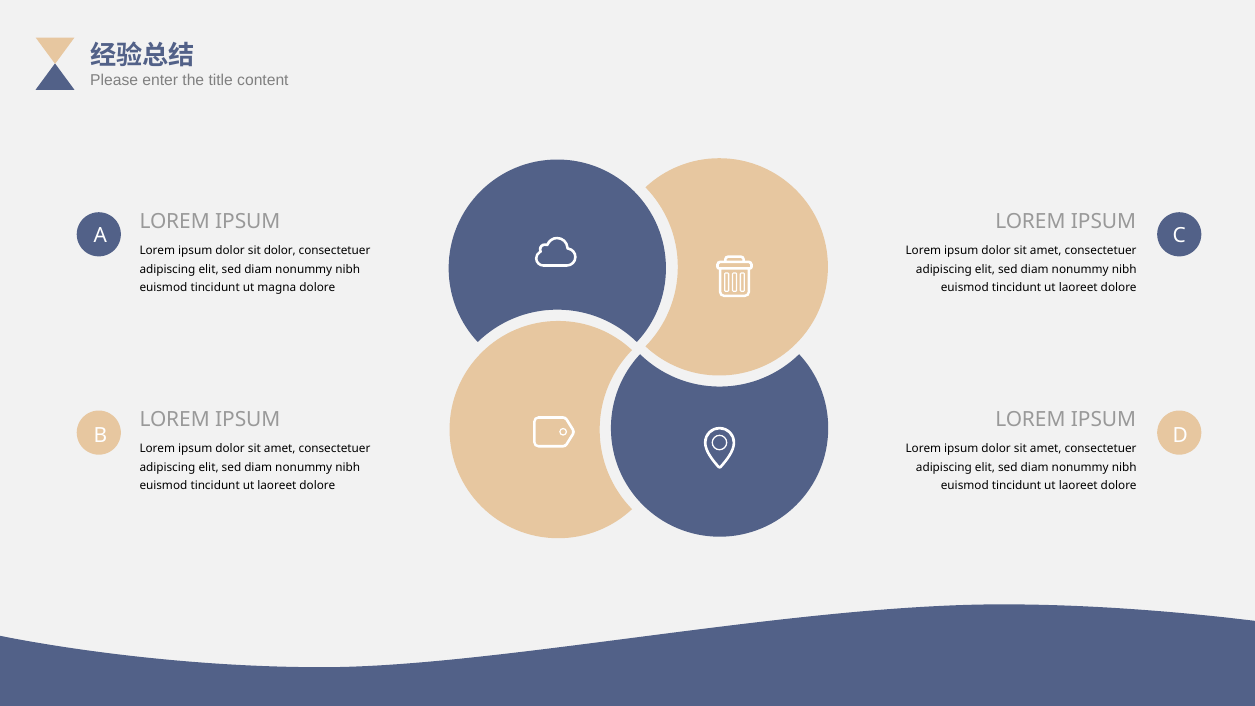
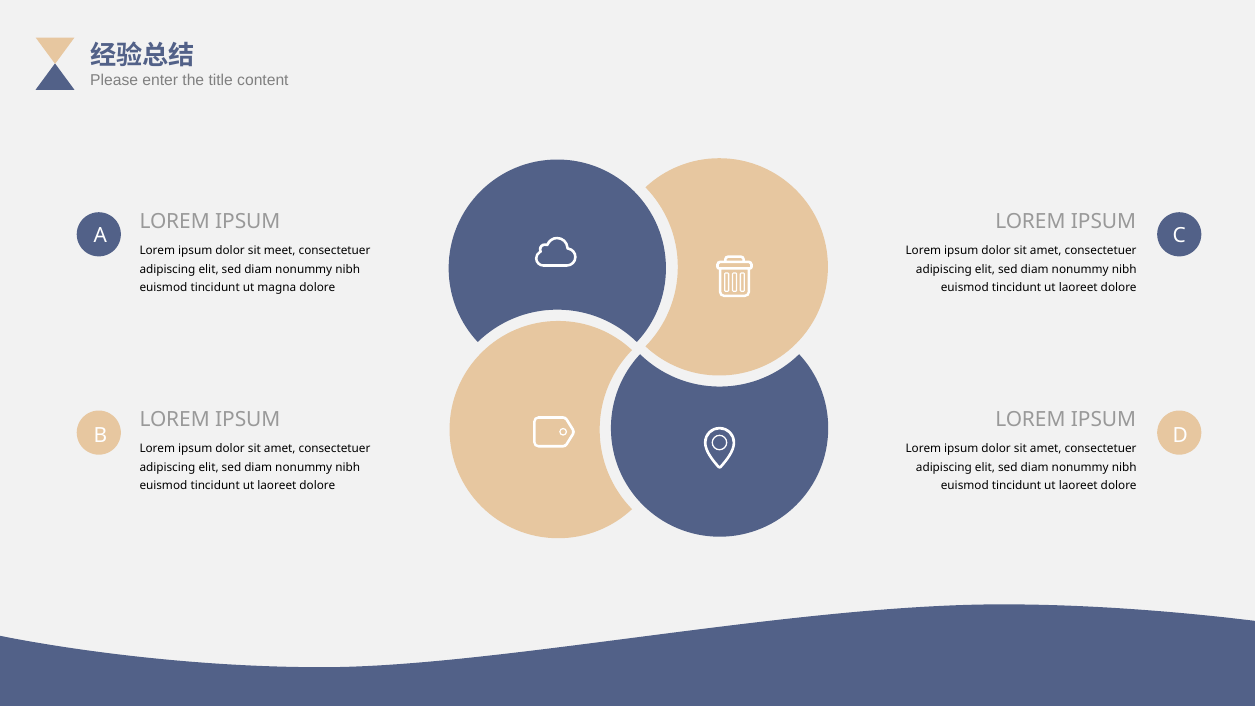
sit dolor: dolor -> meet (280, 251)
